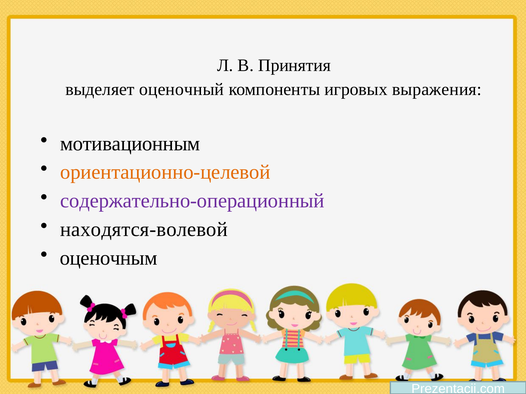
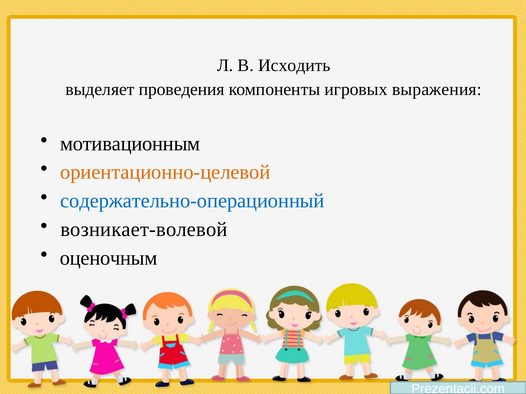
Принятия: Принятия -> Исходить (294, 65)
оценочный: оценочный -> проведения (182, 90)
содержательно-операционный colour: purple -> blue (192, 201)
находятся-волевой: находятся-волевой -> возникает-волевой (144, 230)
